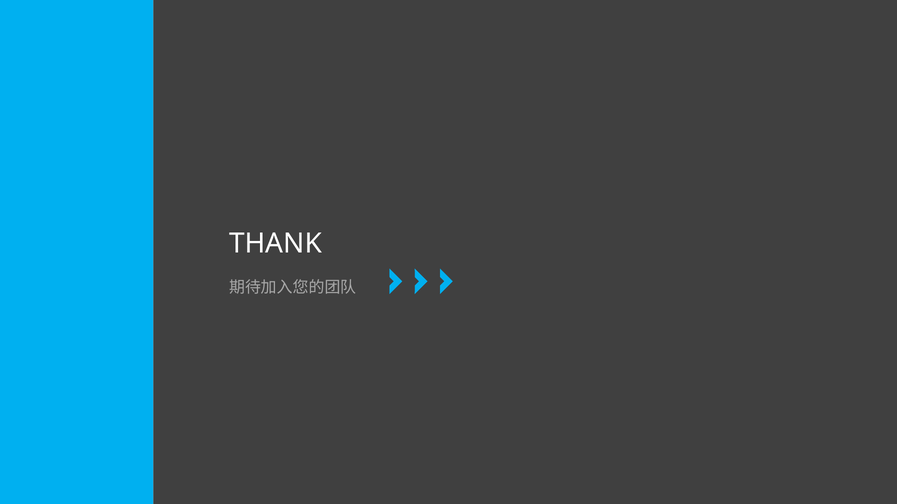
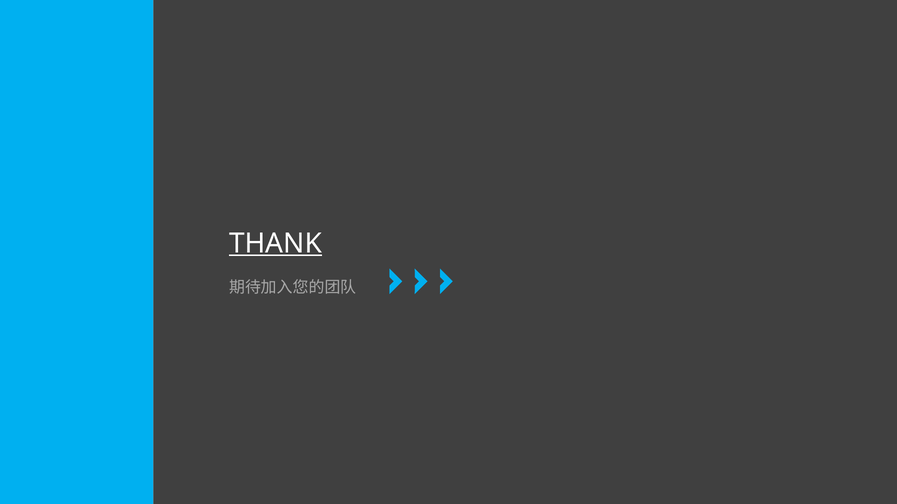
THANK underline: none -> present (276, 244)
